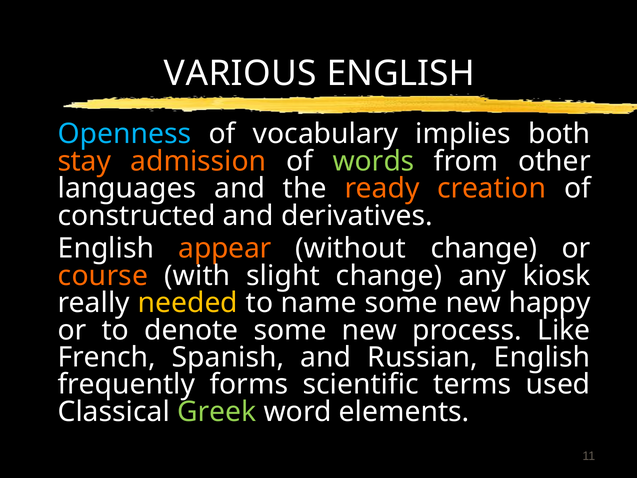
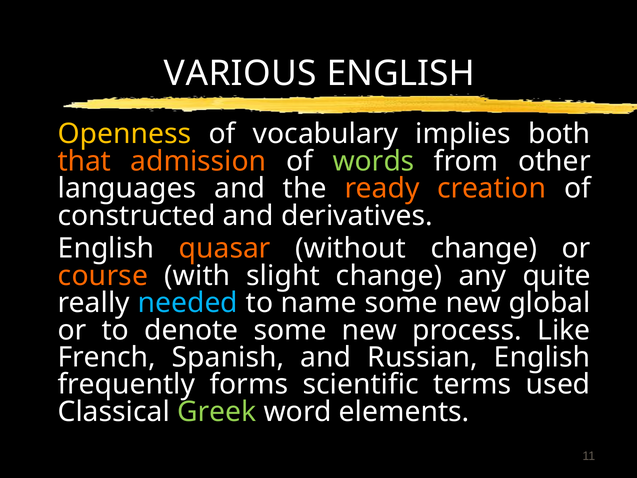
Openness colour: light blue -> yellow (125, 134)
stay: stay -> that (84, 161)
appear: appear -> quasar (225, 248)
kiosk: kiosk -> quite (557, 276)
needed colour: yellow -> light blue (188, 303)
happy: happy -> global (550, 303)
